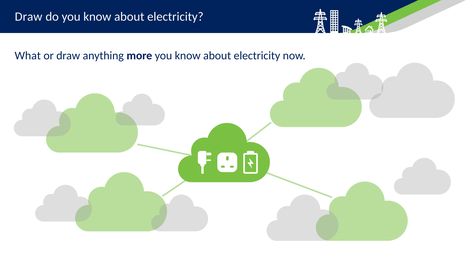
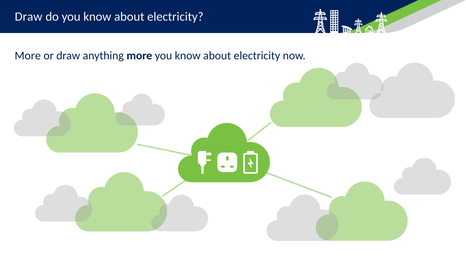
What: What -> More (28, 56)
